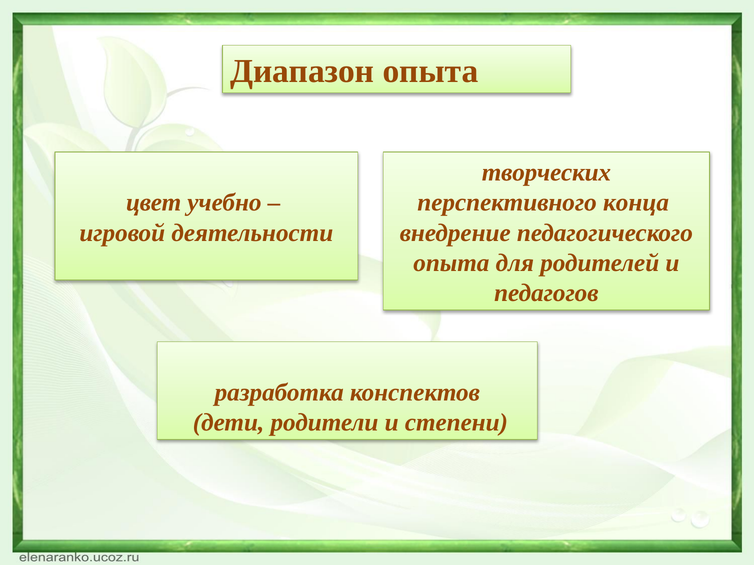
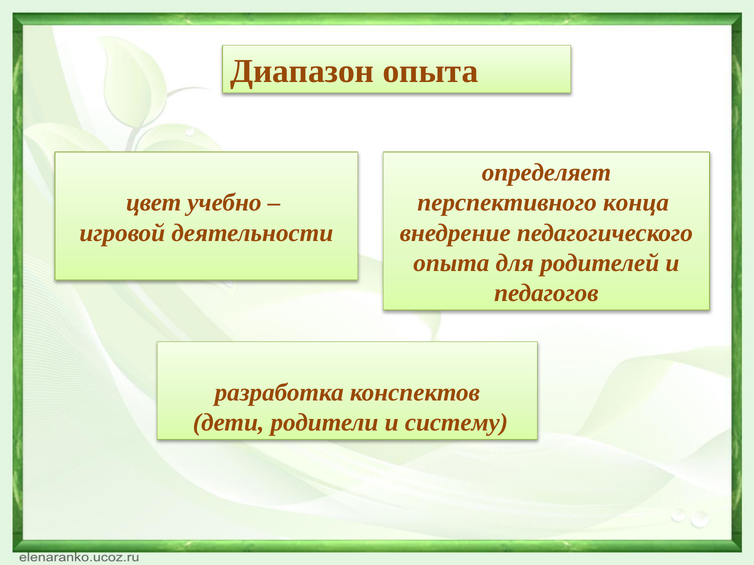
творческих: творческих -> определяет (546, 173)
степени: степени -> систему (457, 423)
